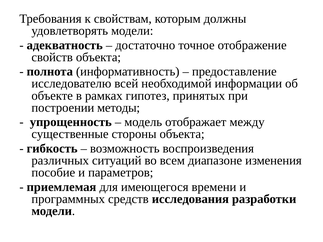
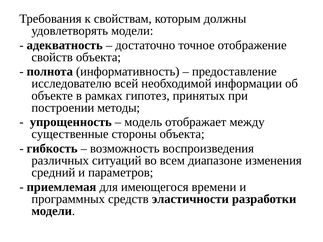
пособие: пособие -> средний (53, 173)
исследования: исследования -> эластичности (190, 199)
